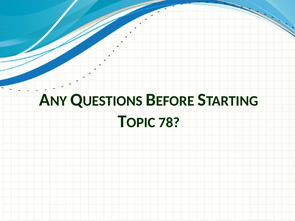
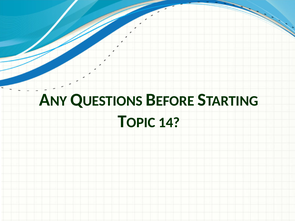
78: 78 -> 14 (169, 123)
